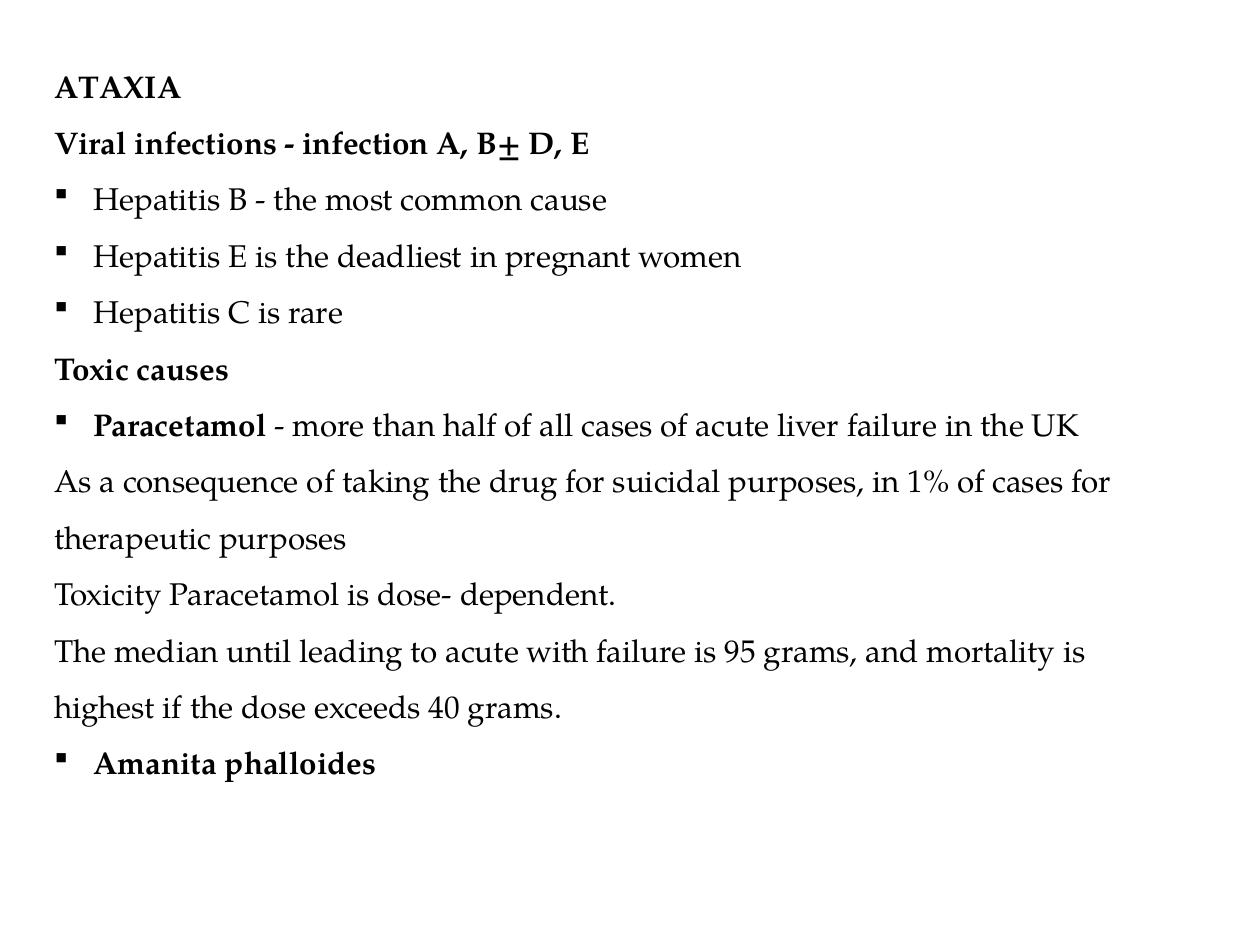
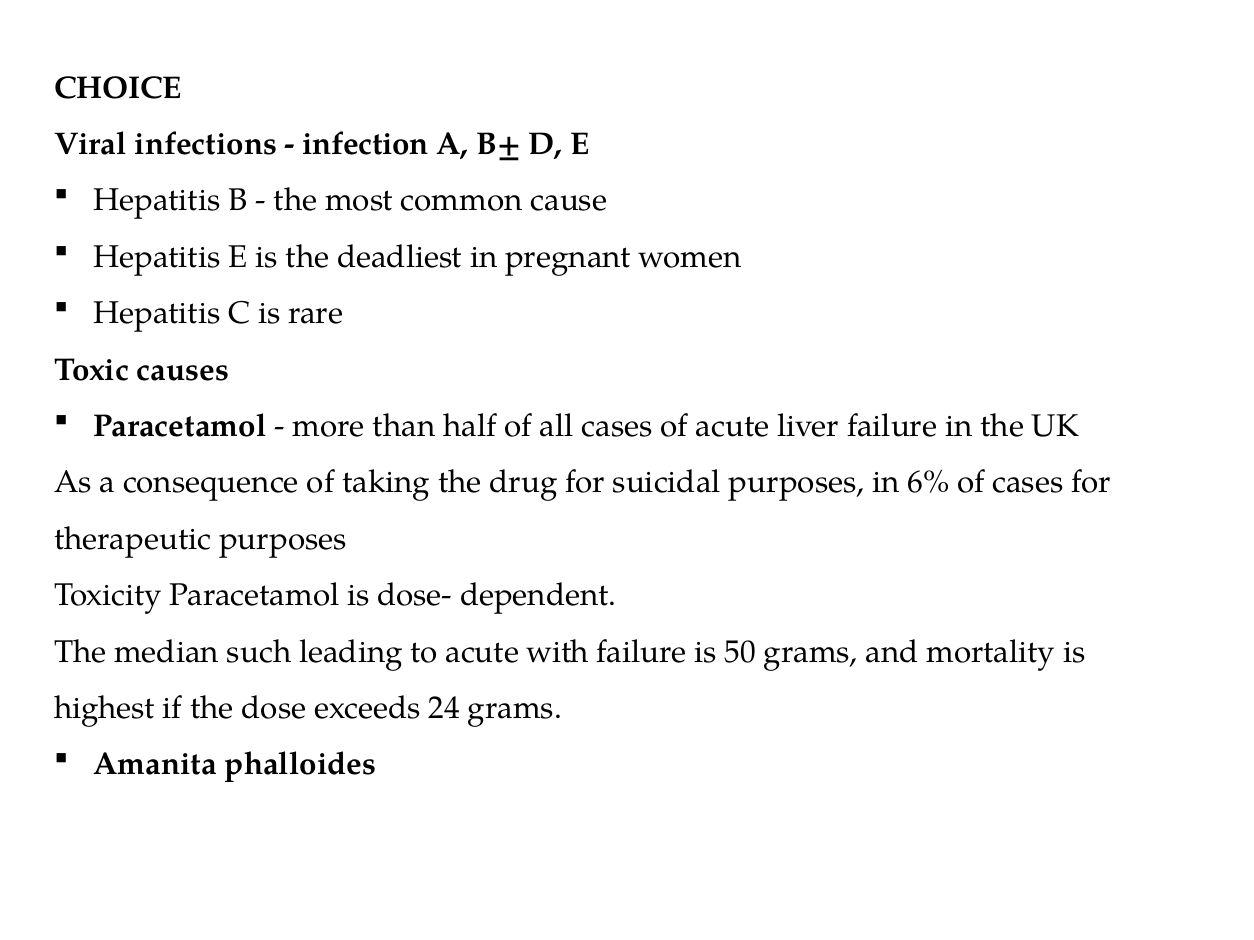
ATAXIA: ATAXIA -> CHOICE (118, 88)
1%: 1% -> 6% (928, 483)
until: until -> such (259, 652)
95: 95 -> 50 (740, 652)
40: 40 -> 24 (444, 709)
